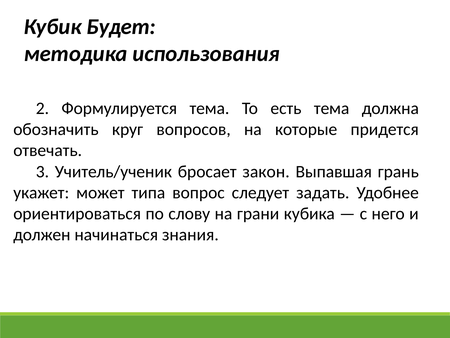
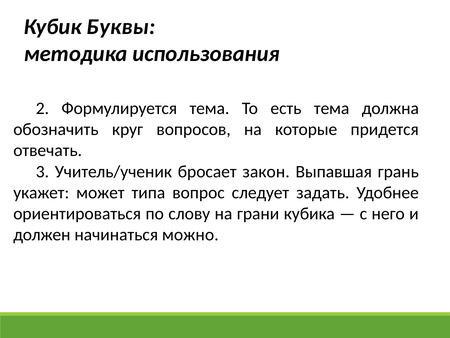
Будет: Будет -> Буквы (121, 27)
знания: знания -> можно (190, 234)
